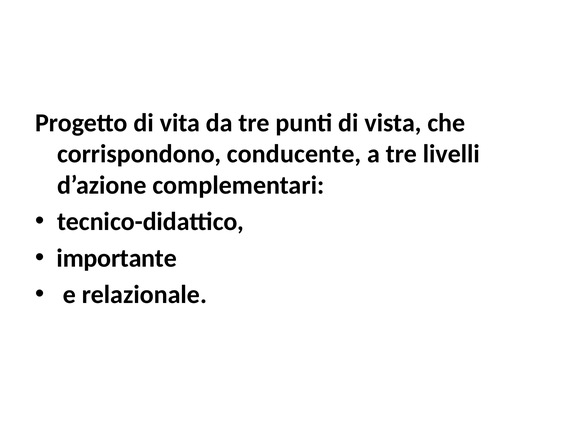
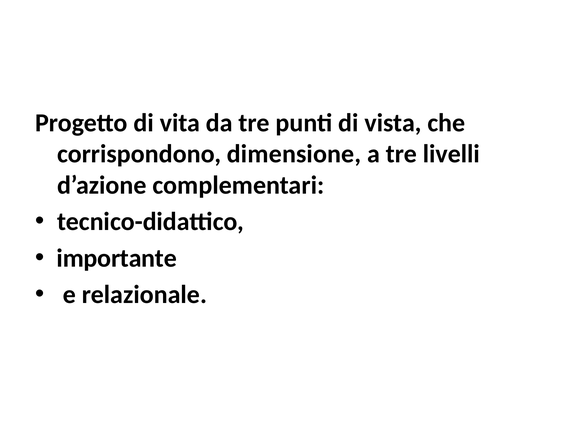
conducente: conducente -> dimensione (294, 154)
